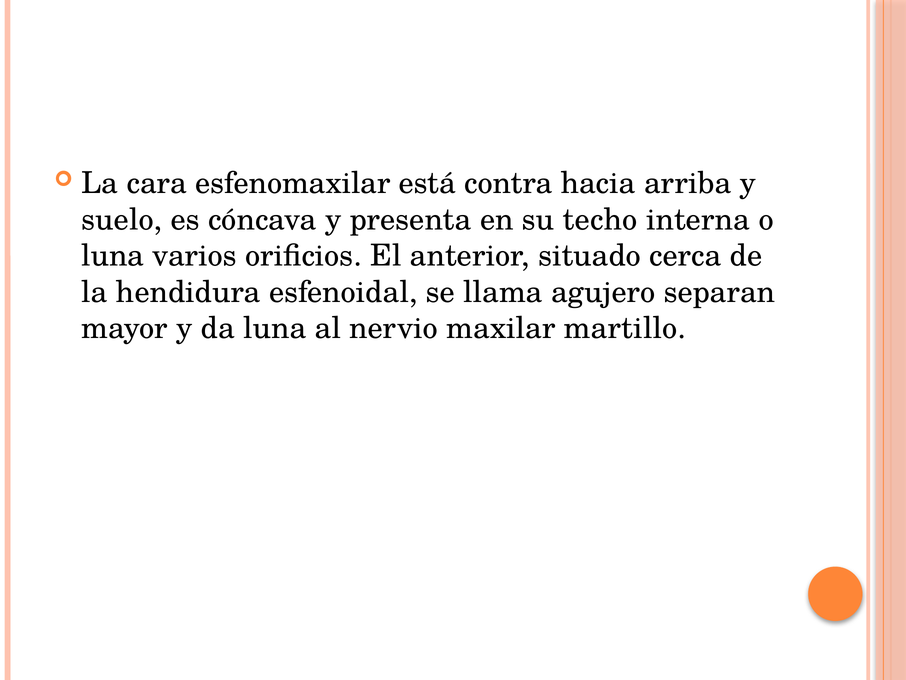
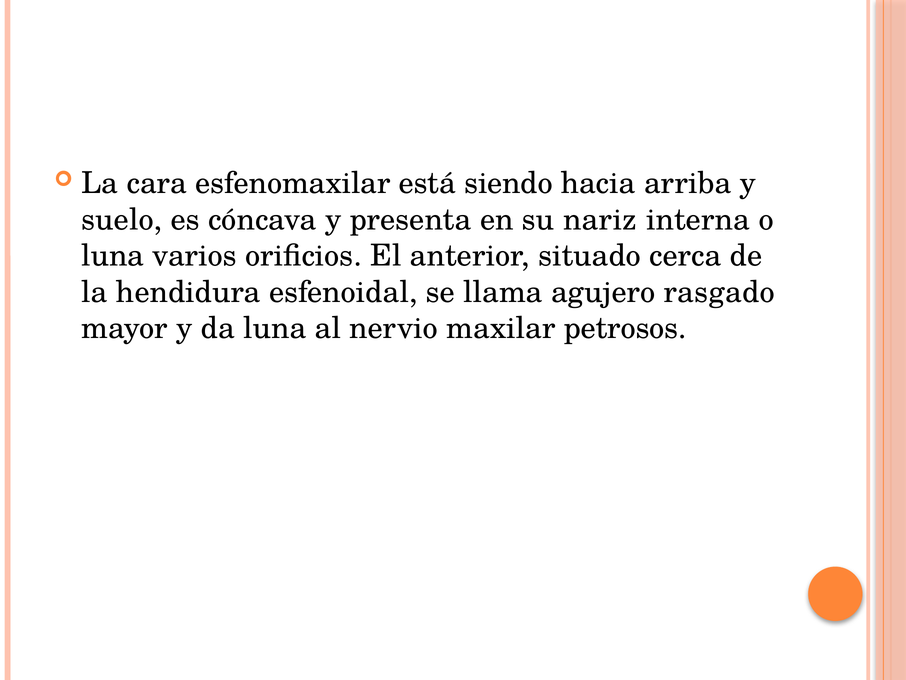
contra: contra -> siendo (509, 183)
techo: techo -> nariz (600, 219)
separan: separan -> rasgado (719, 292)
martillo: martillo -> petrosos (625, 328)
